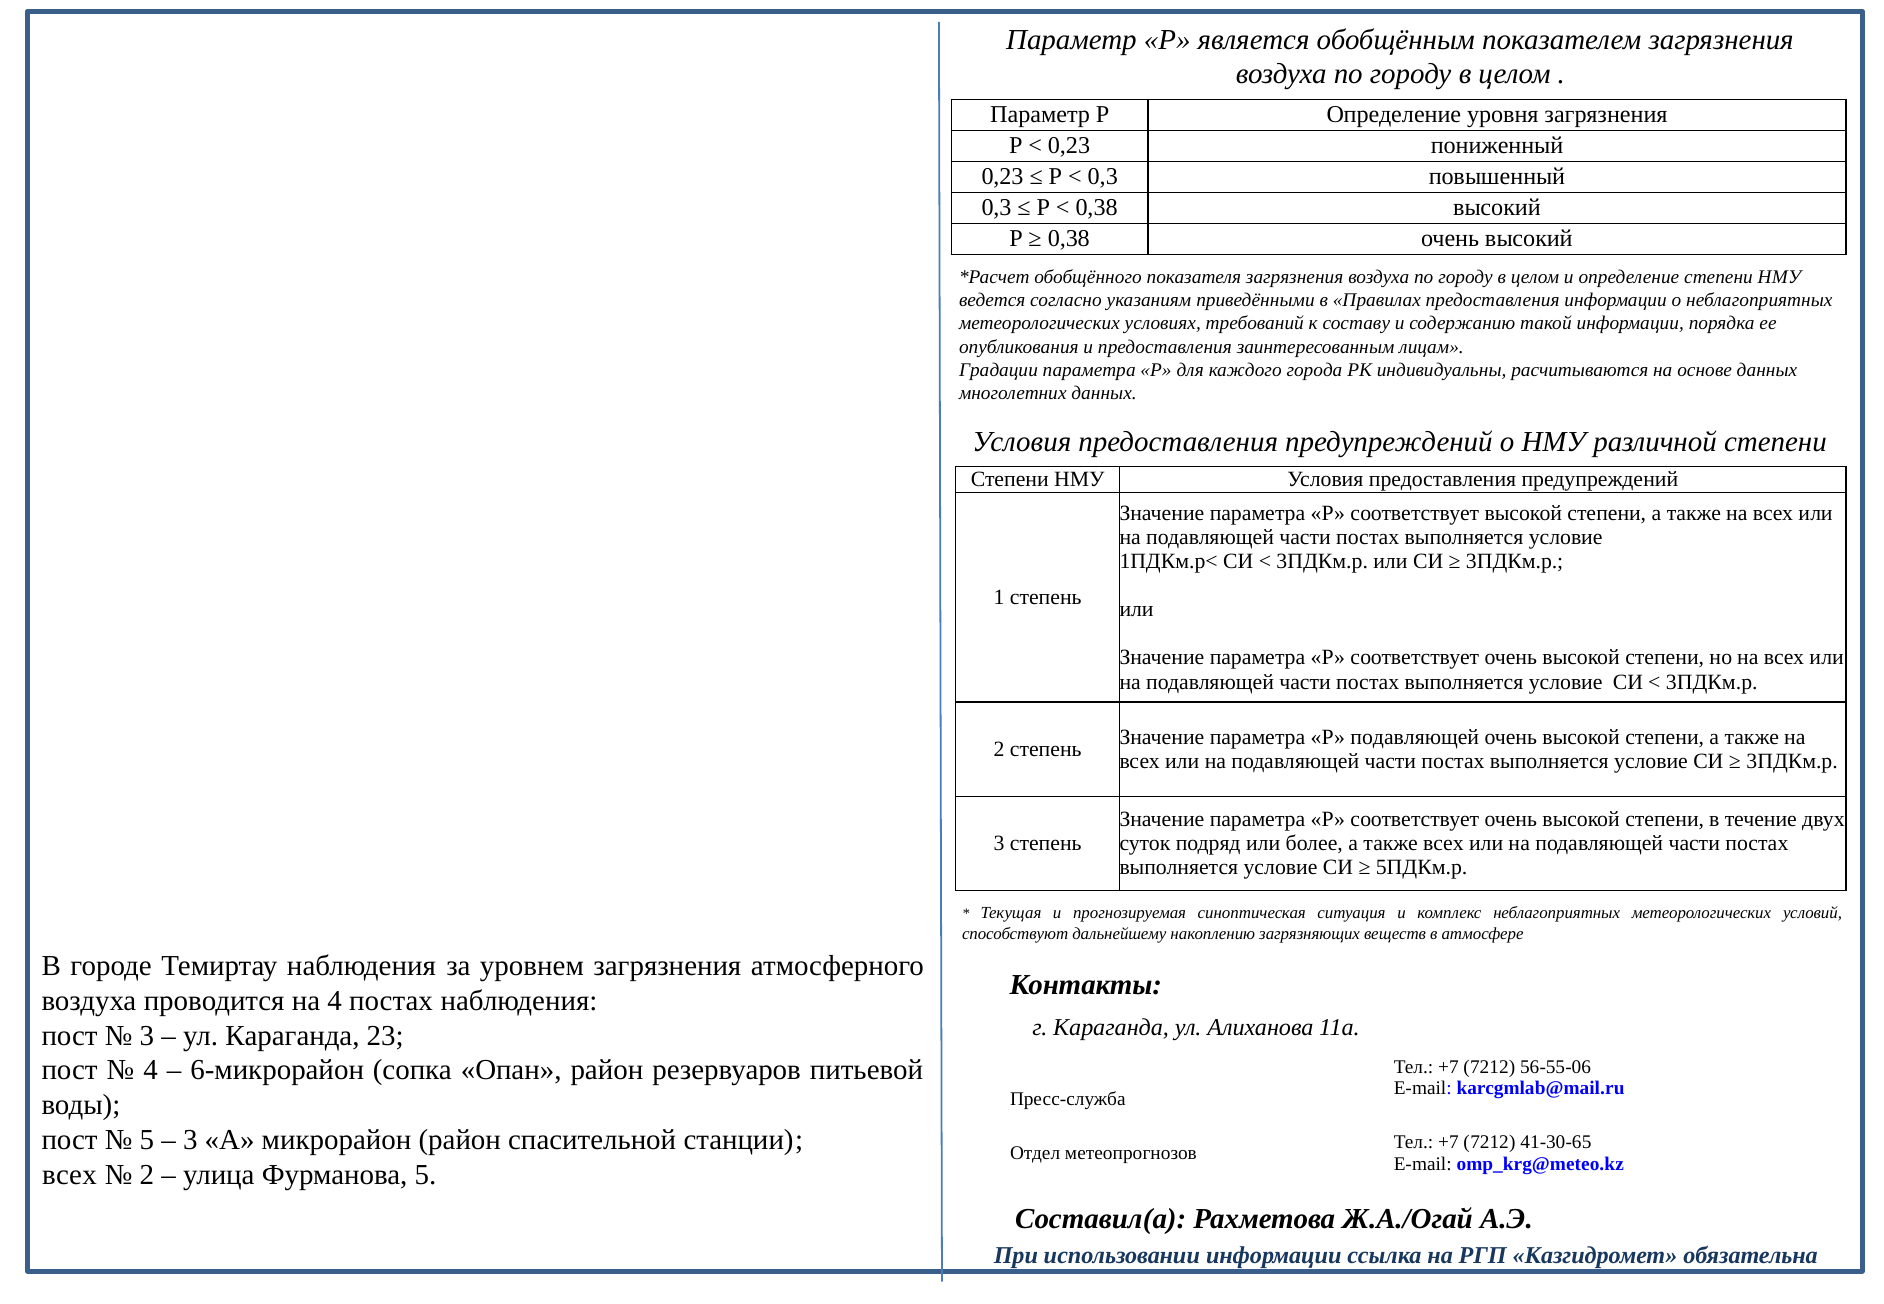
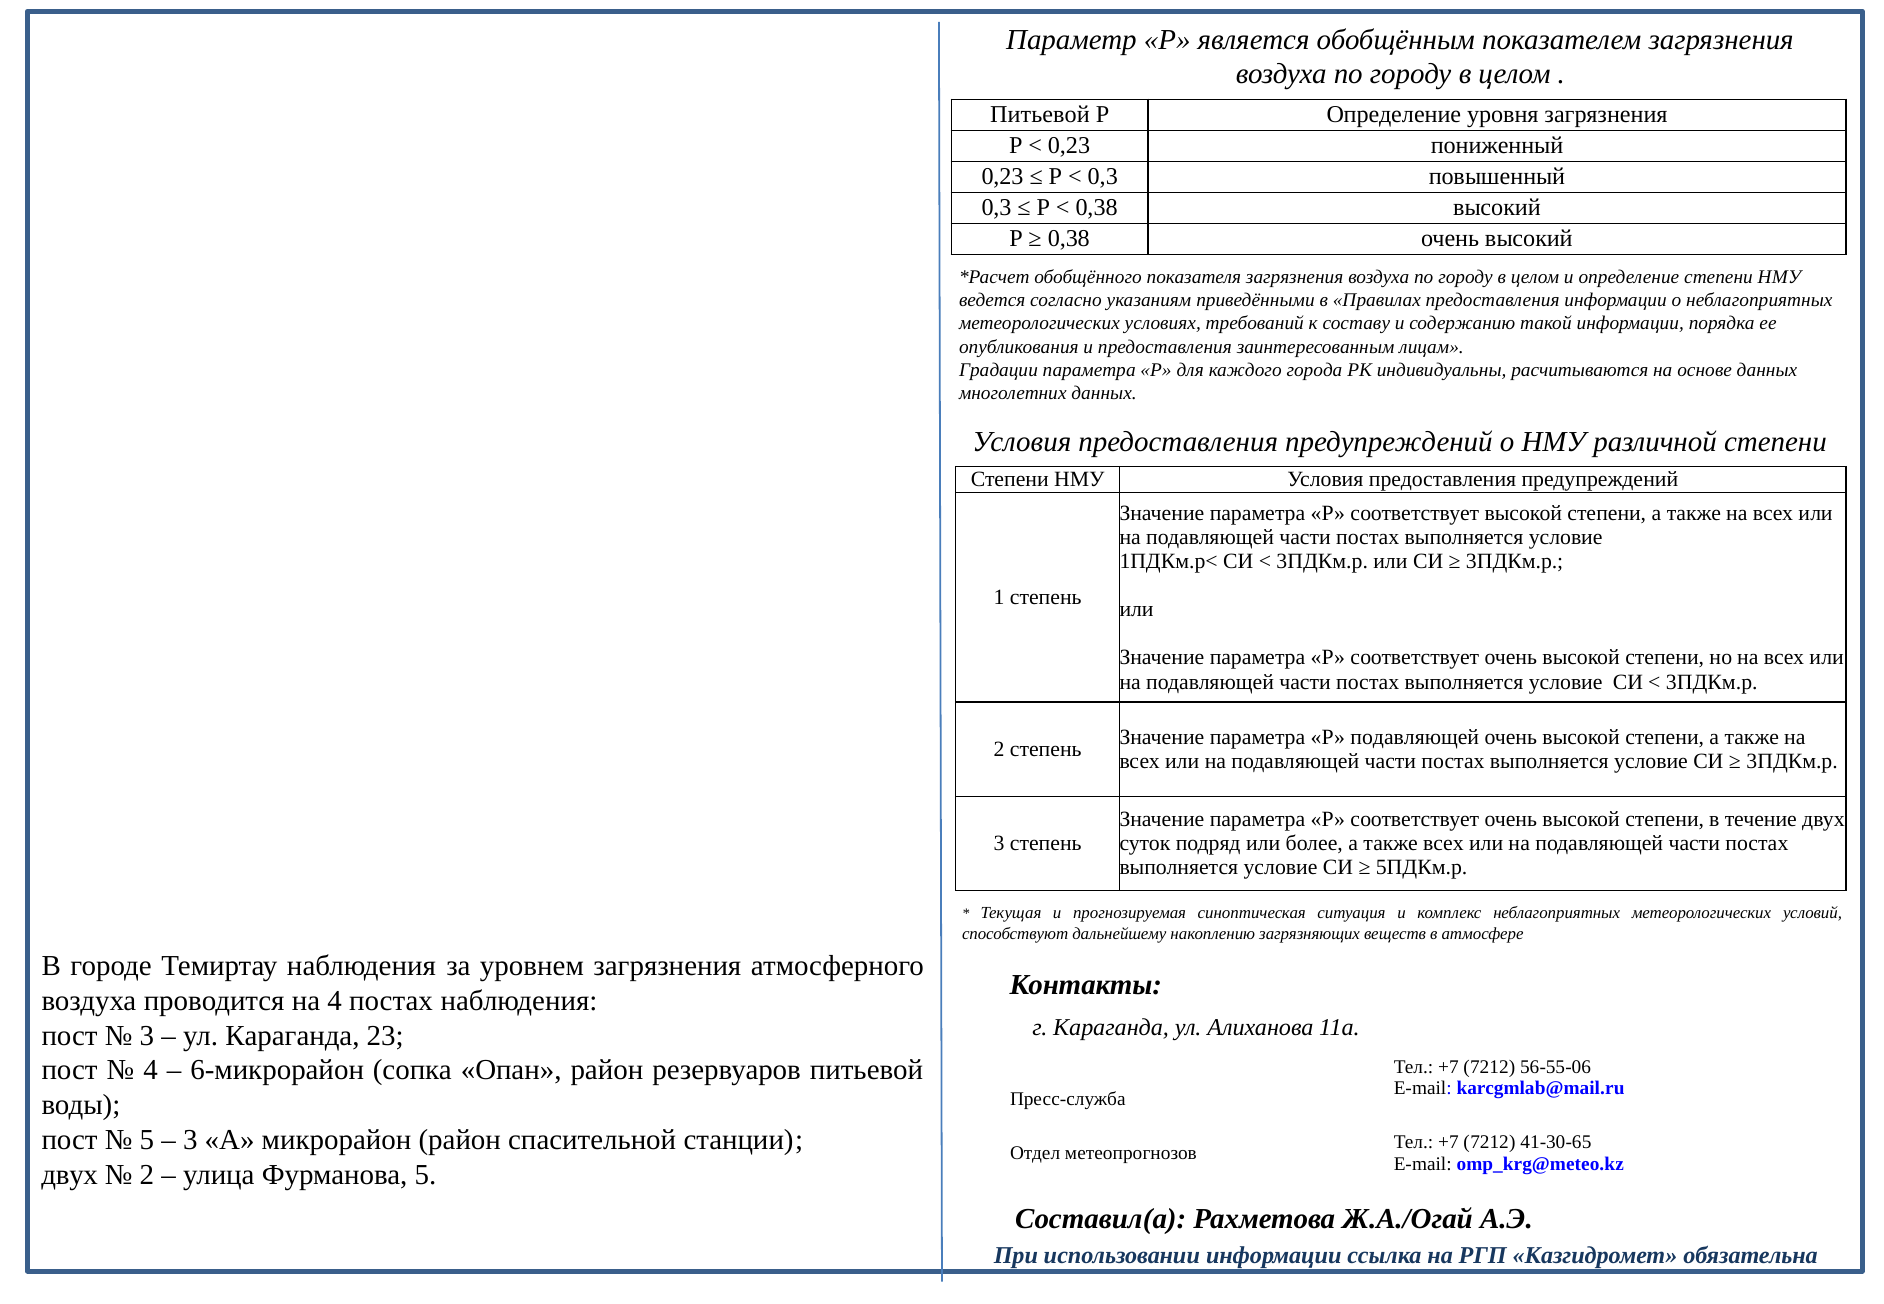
Параметр: Параметр -> Питьевой (1040, 115)
всех: всех -> двух (70, 1175)
